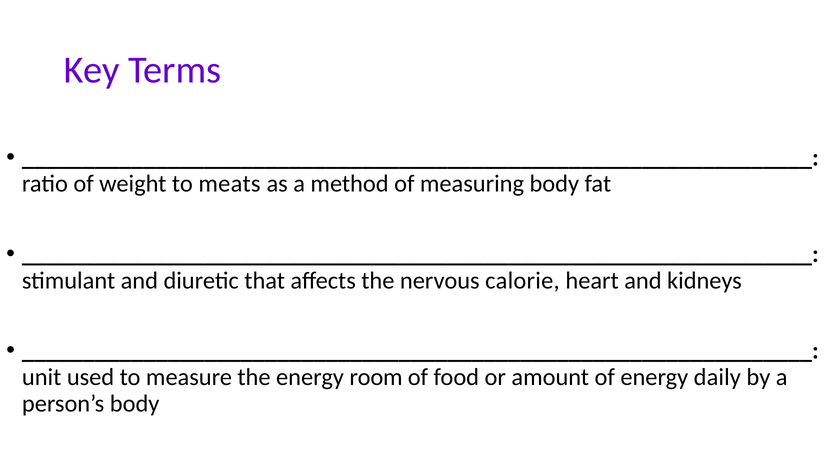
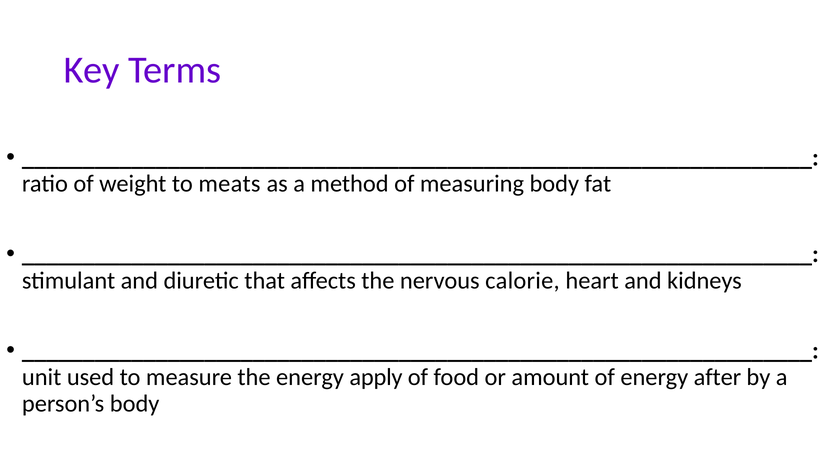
room: room -> apply (376, 377)
daily: daily -> after (717, 377)
